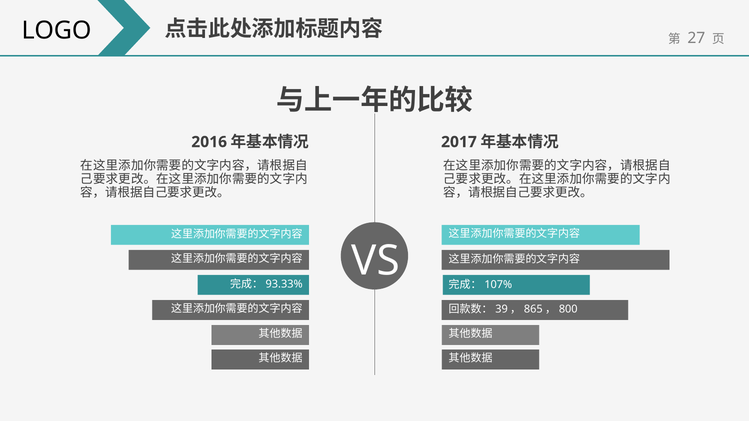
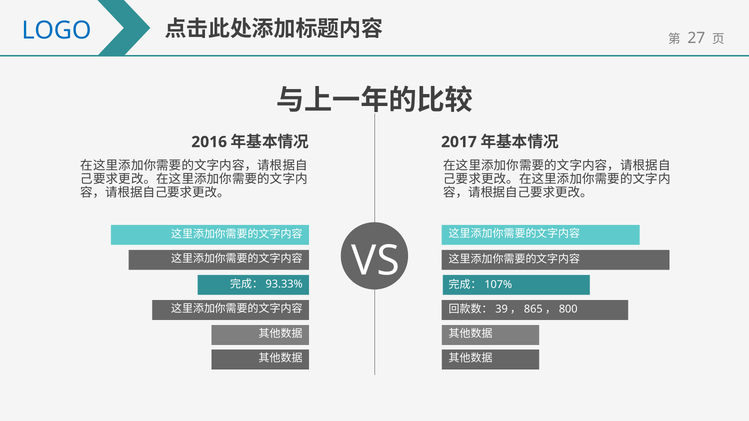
LOGO colour: black -> blue (56, 31)
